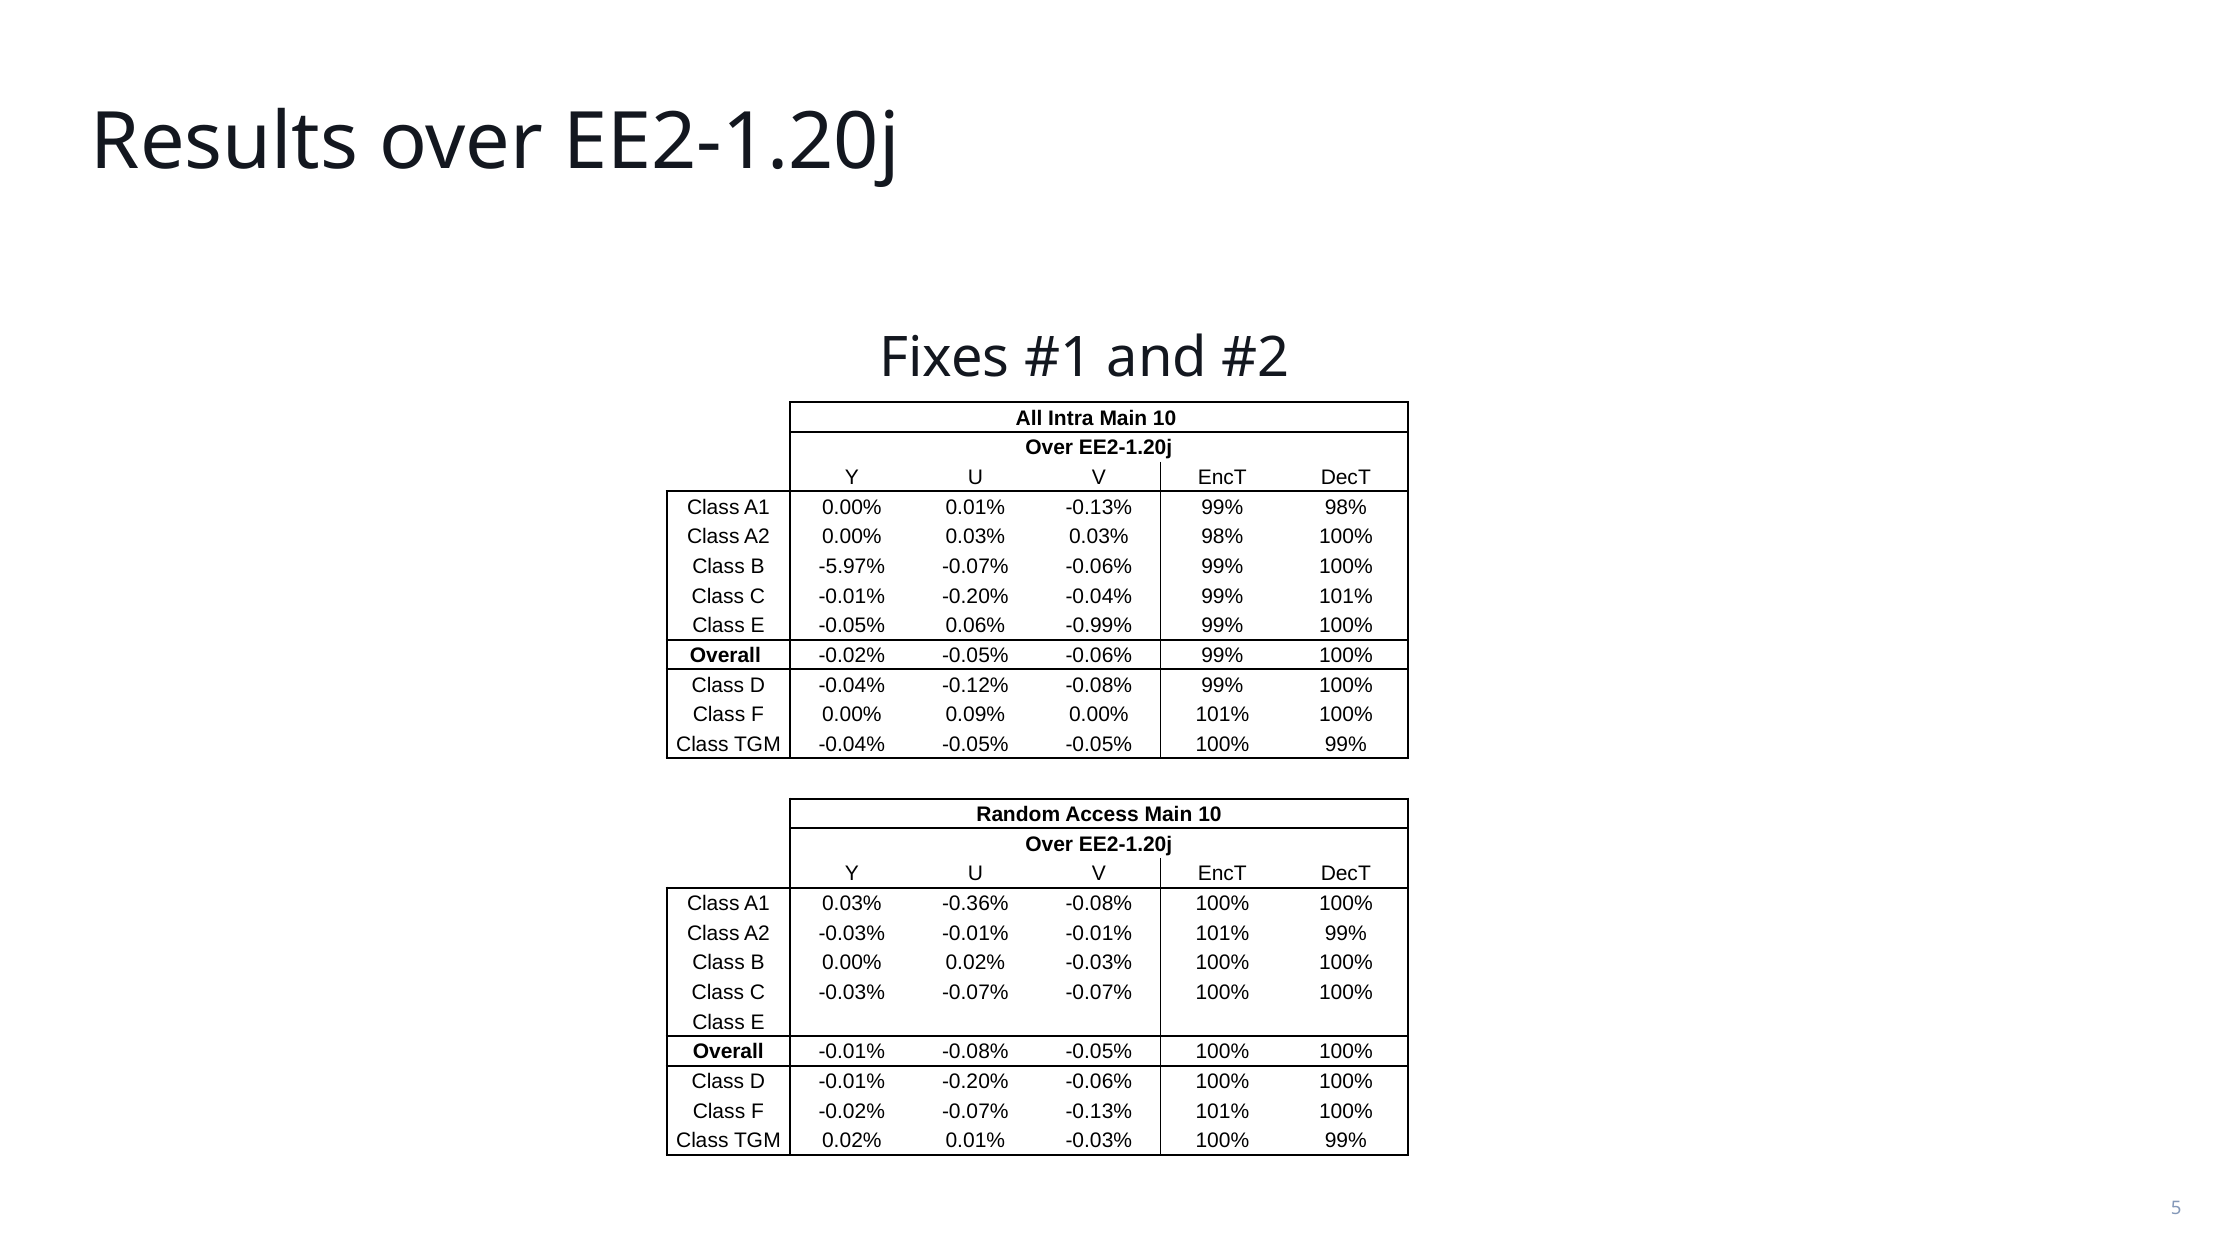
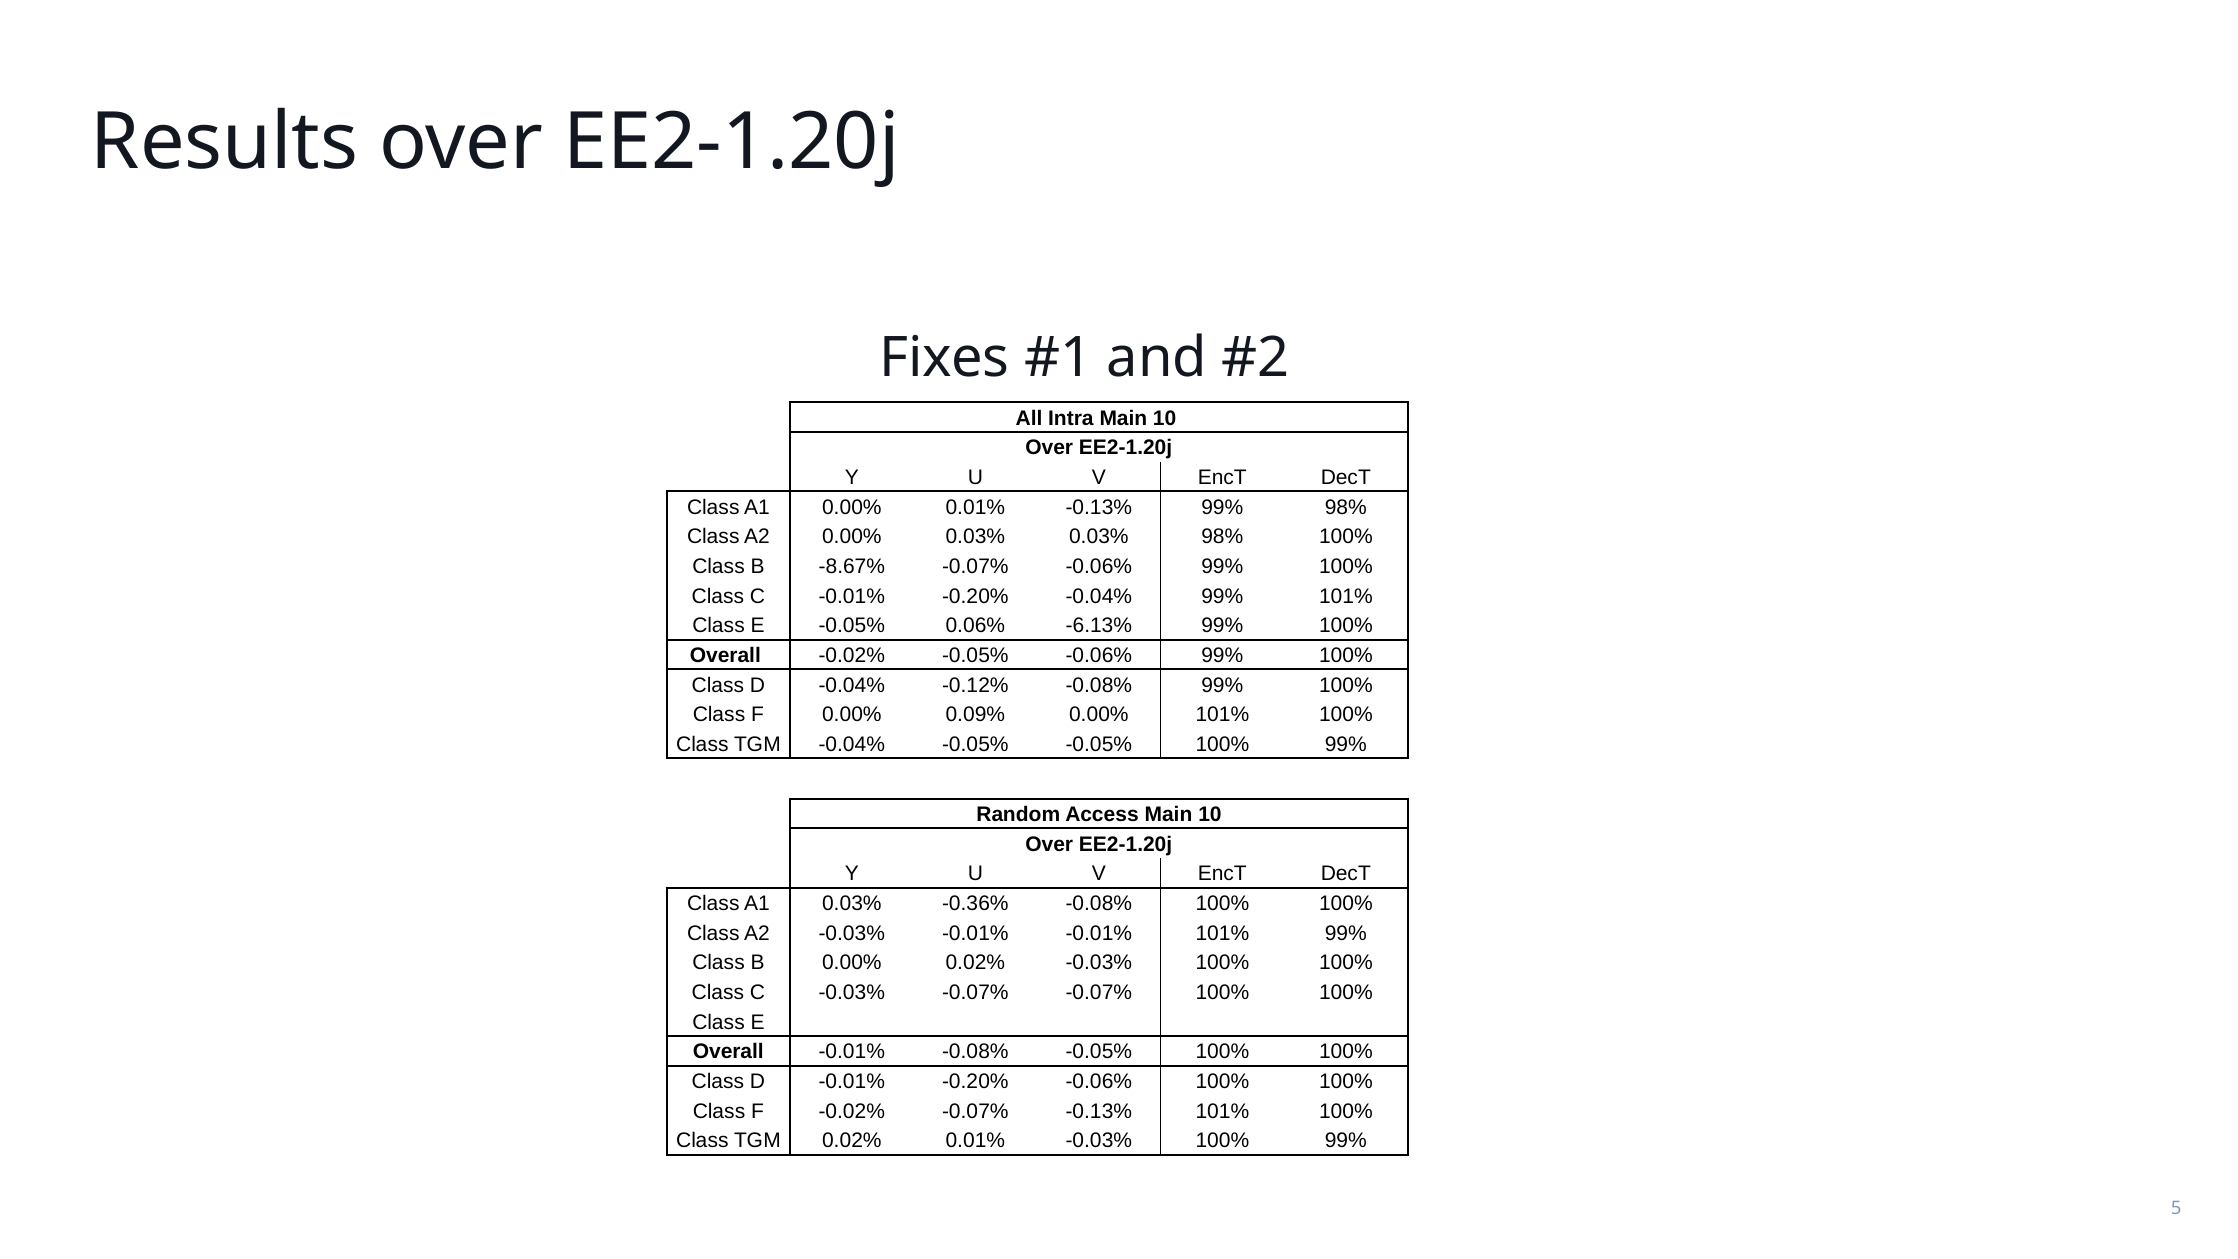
-5.97%: -5.97% -> -8.67% (852, 566)
-0.99%: -0.99% -> -6.13% (1099, 626)
